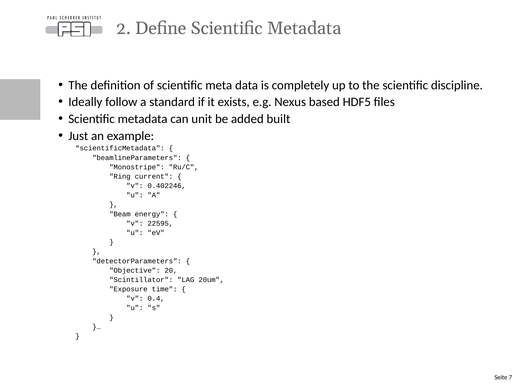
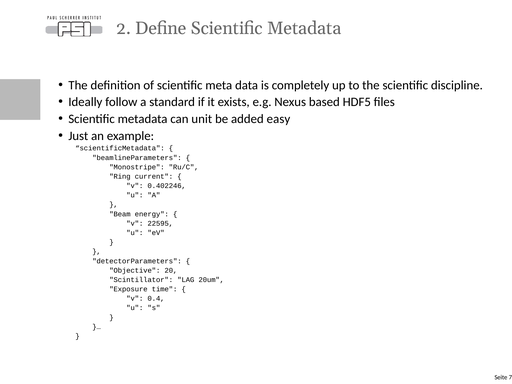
built: built -> easy (278, 119)
